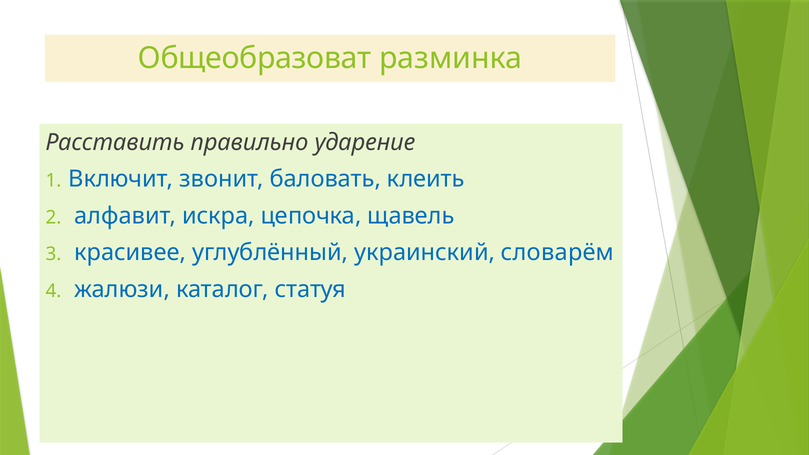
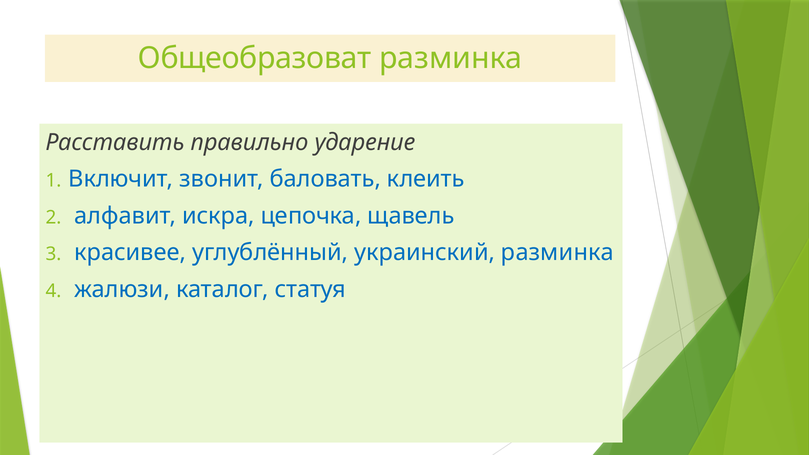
украинский словарём: словарём -> разминка (558, 253)
